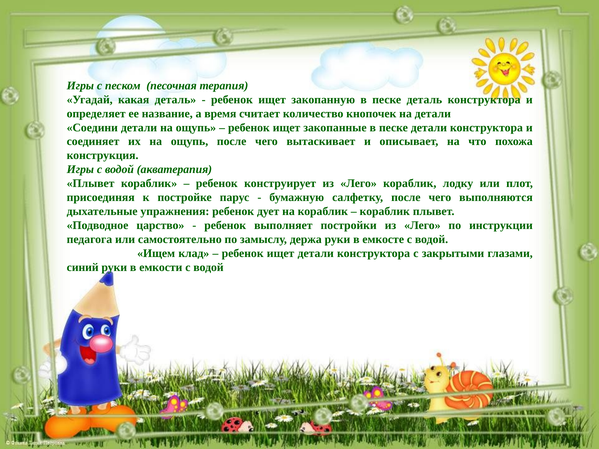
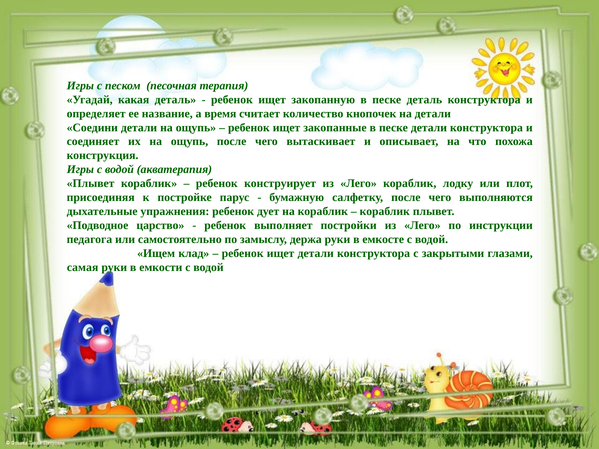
синий: синий -> самая (83, 267)
